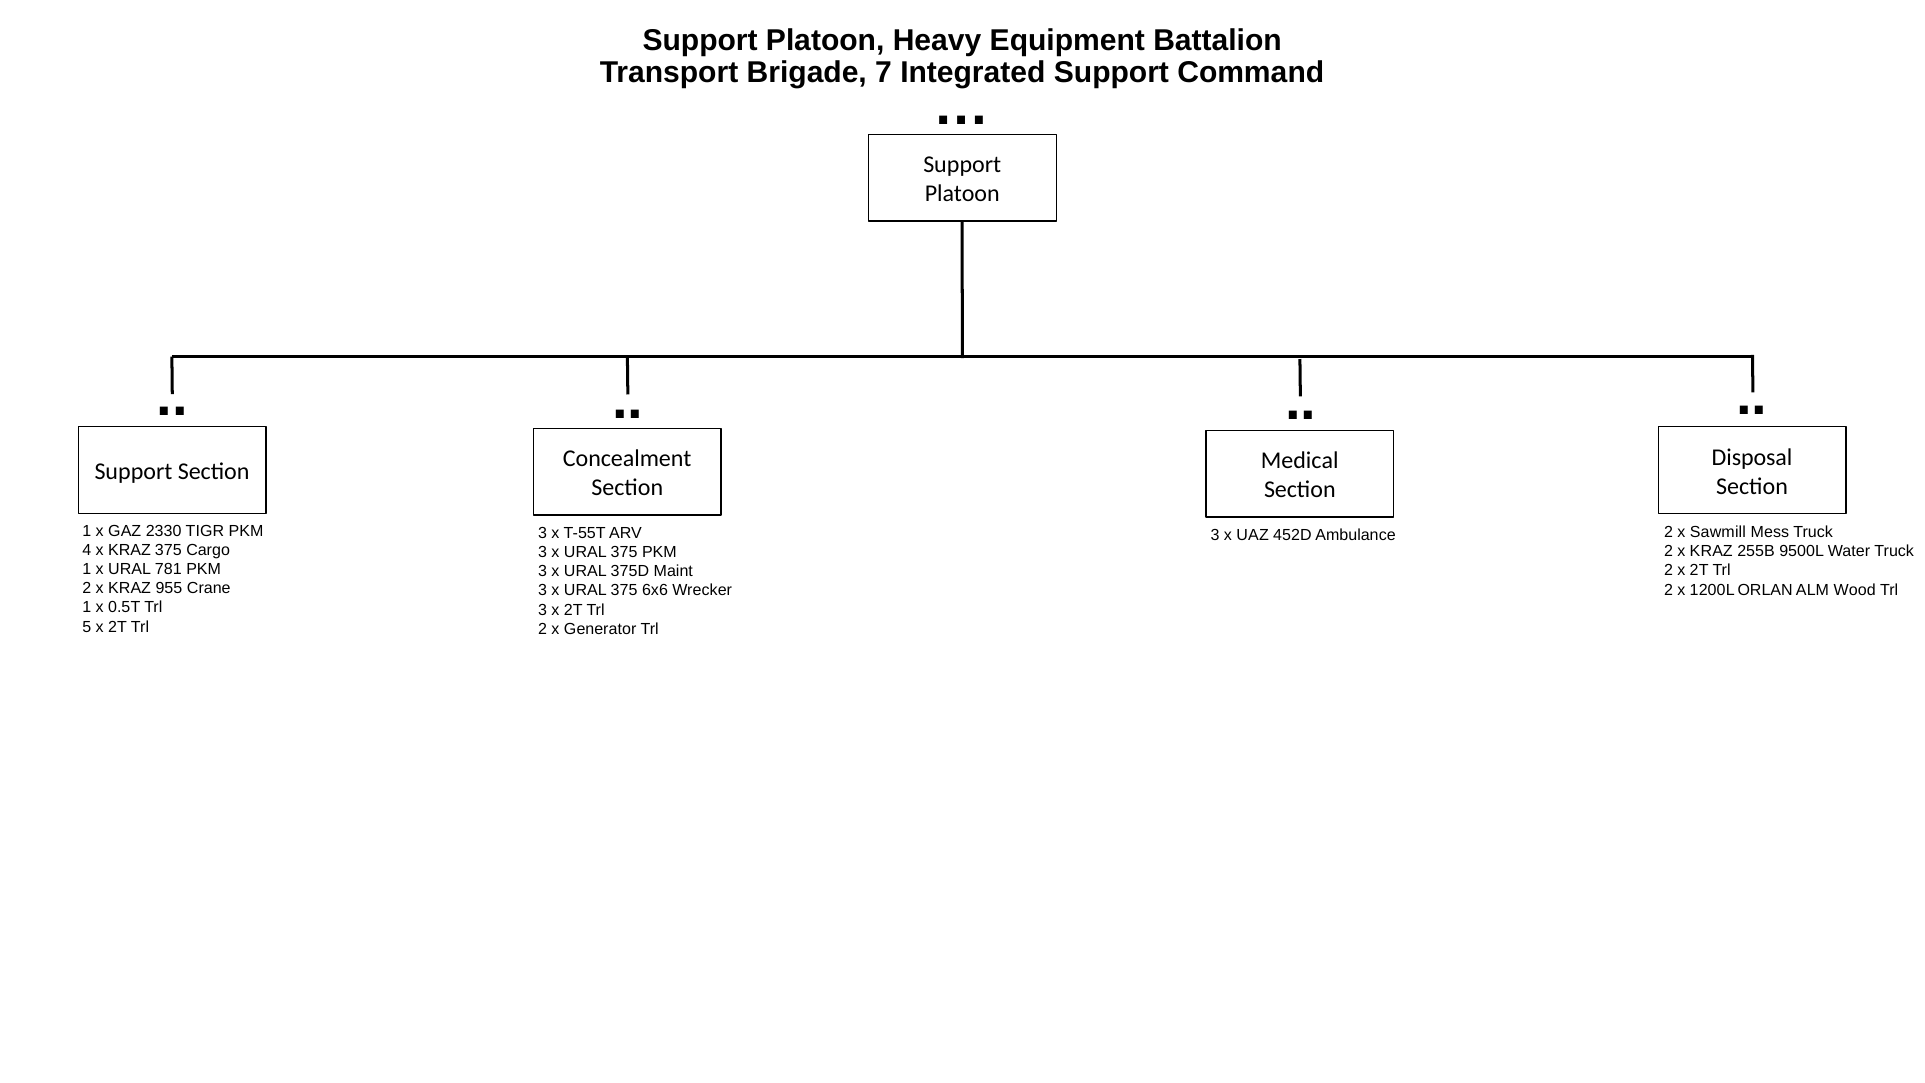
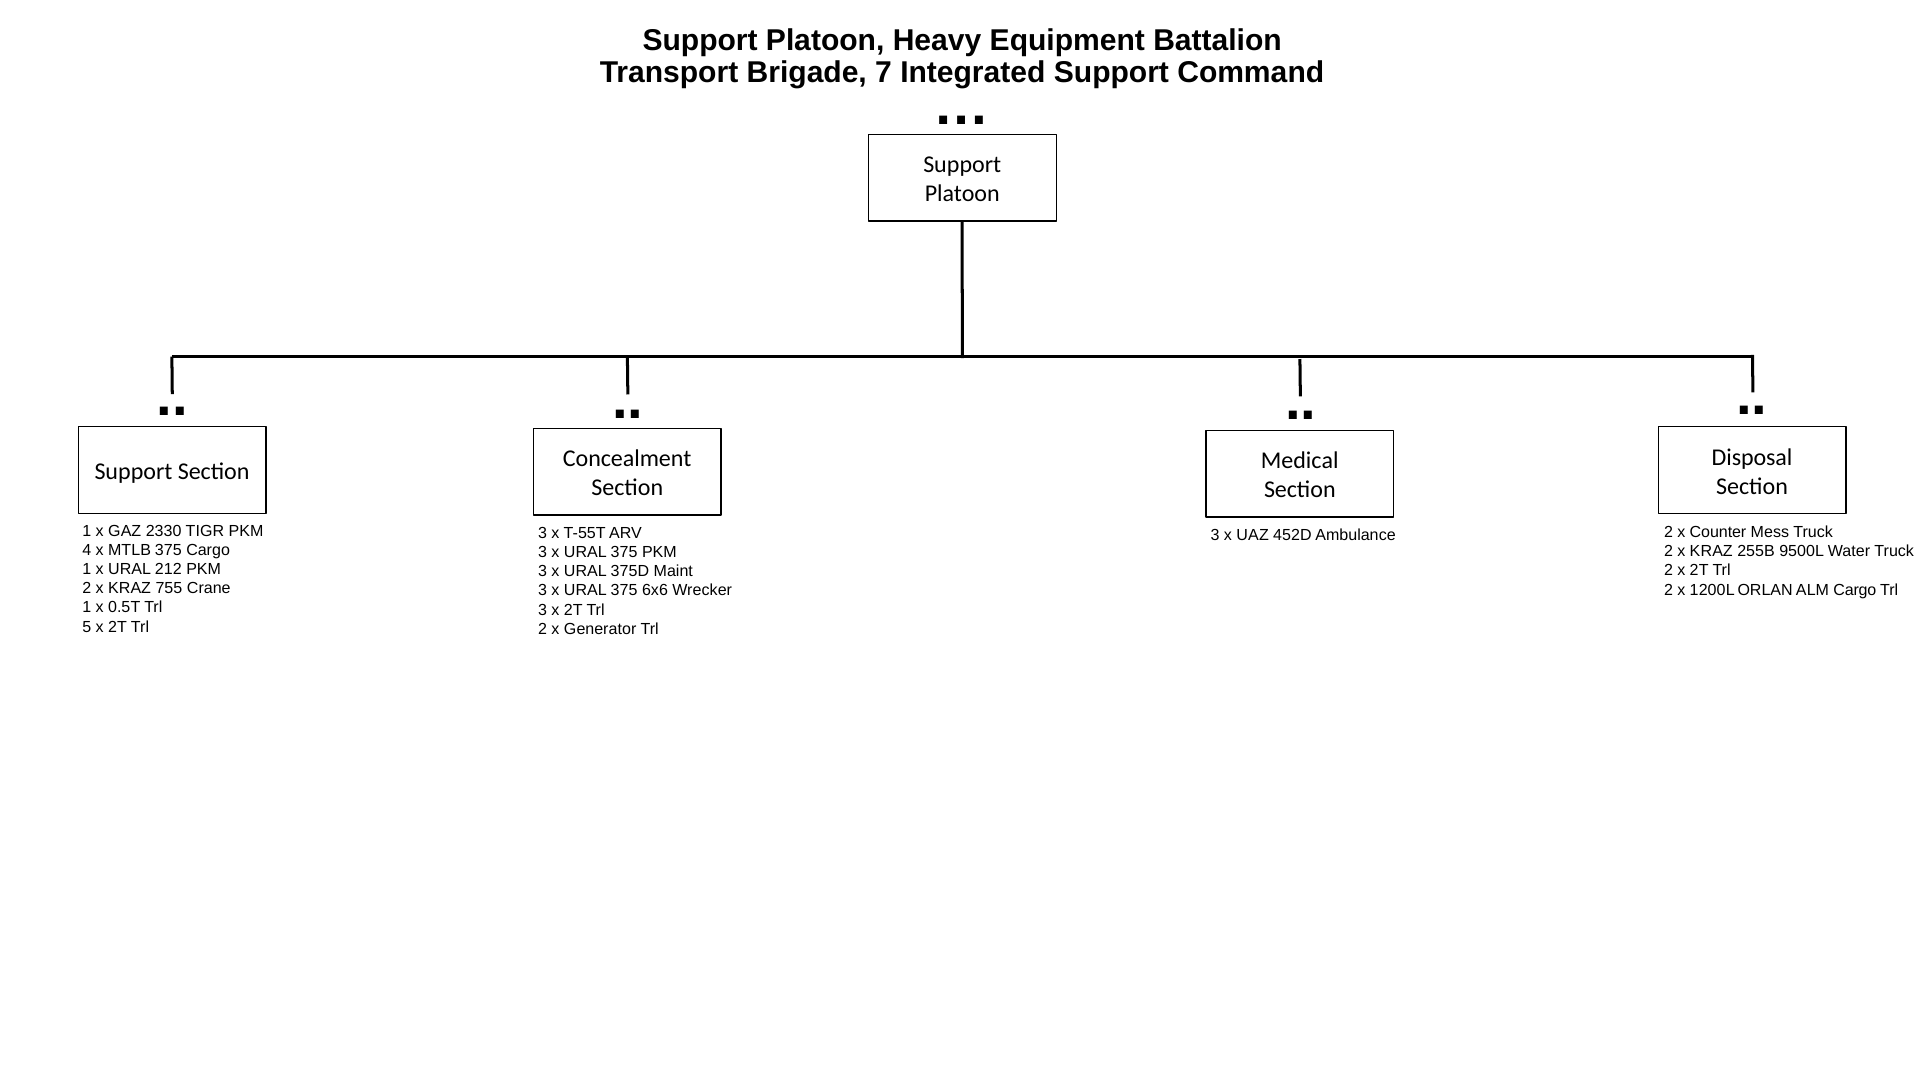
Sawmill: Sawmill -> Counter (1718, 532)
4 x KRAZ: KRAZ -> MTLB (130, 550)
781: 781 -> 212 (168, 569)
955: 955 -> 755 (169, 588)
ALM Wood: Wood -> Cargo (1855, 590)
